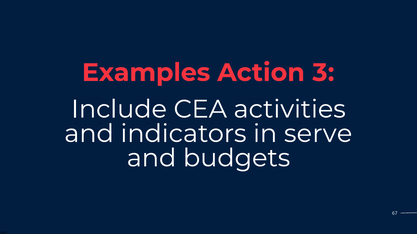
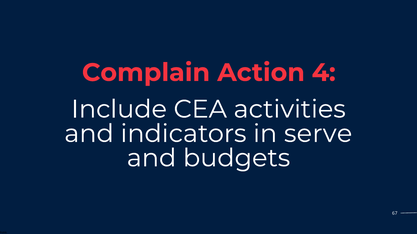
Examples: Examples -> Complain (146, 73)
3: 3 -> 4 (324, 73)
